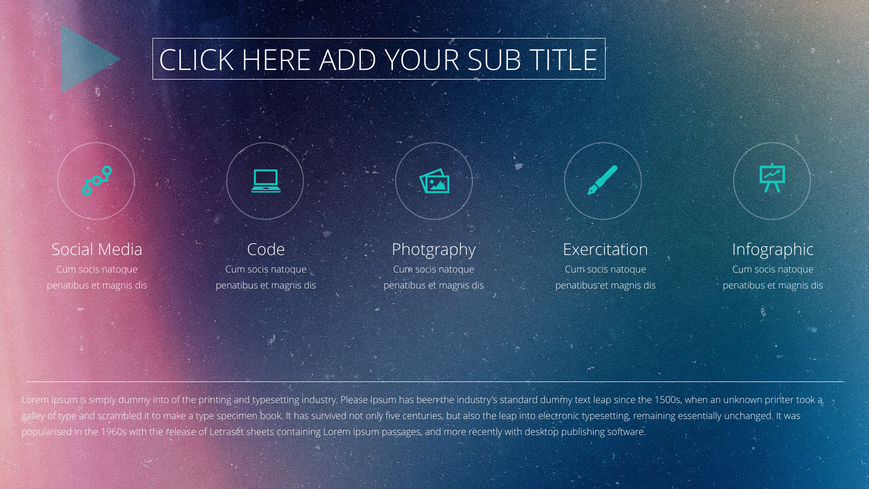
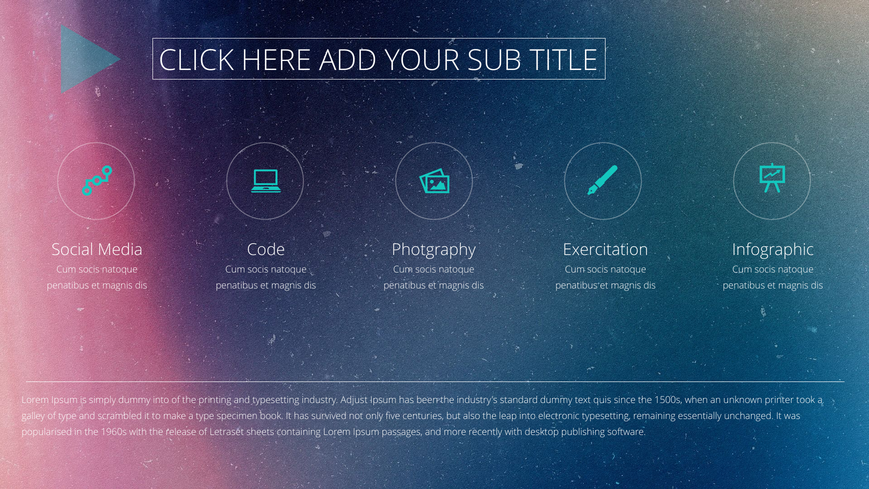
Please: Please -> Adjust (354, 400)
text leap: leap -> quis (602, 400)
